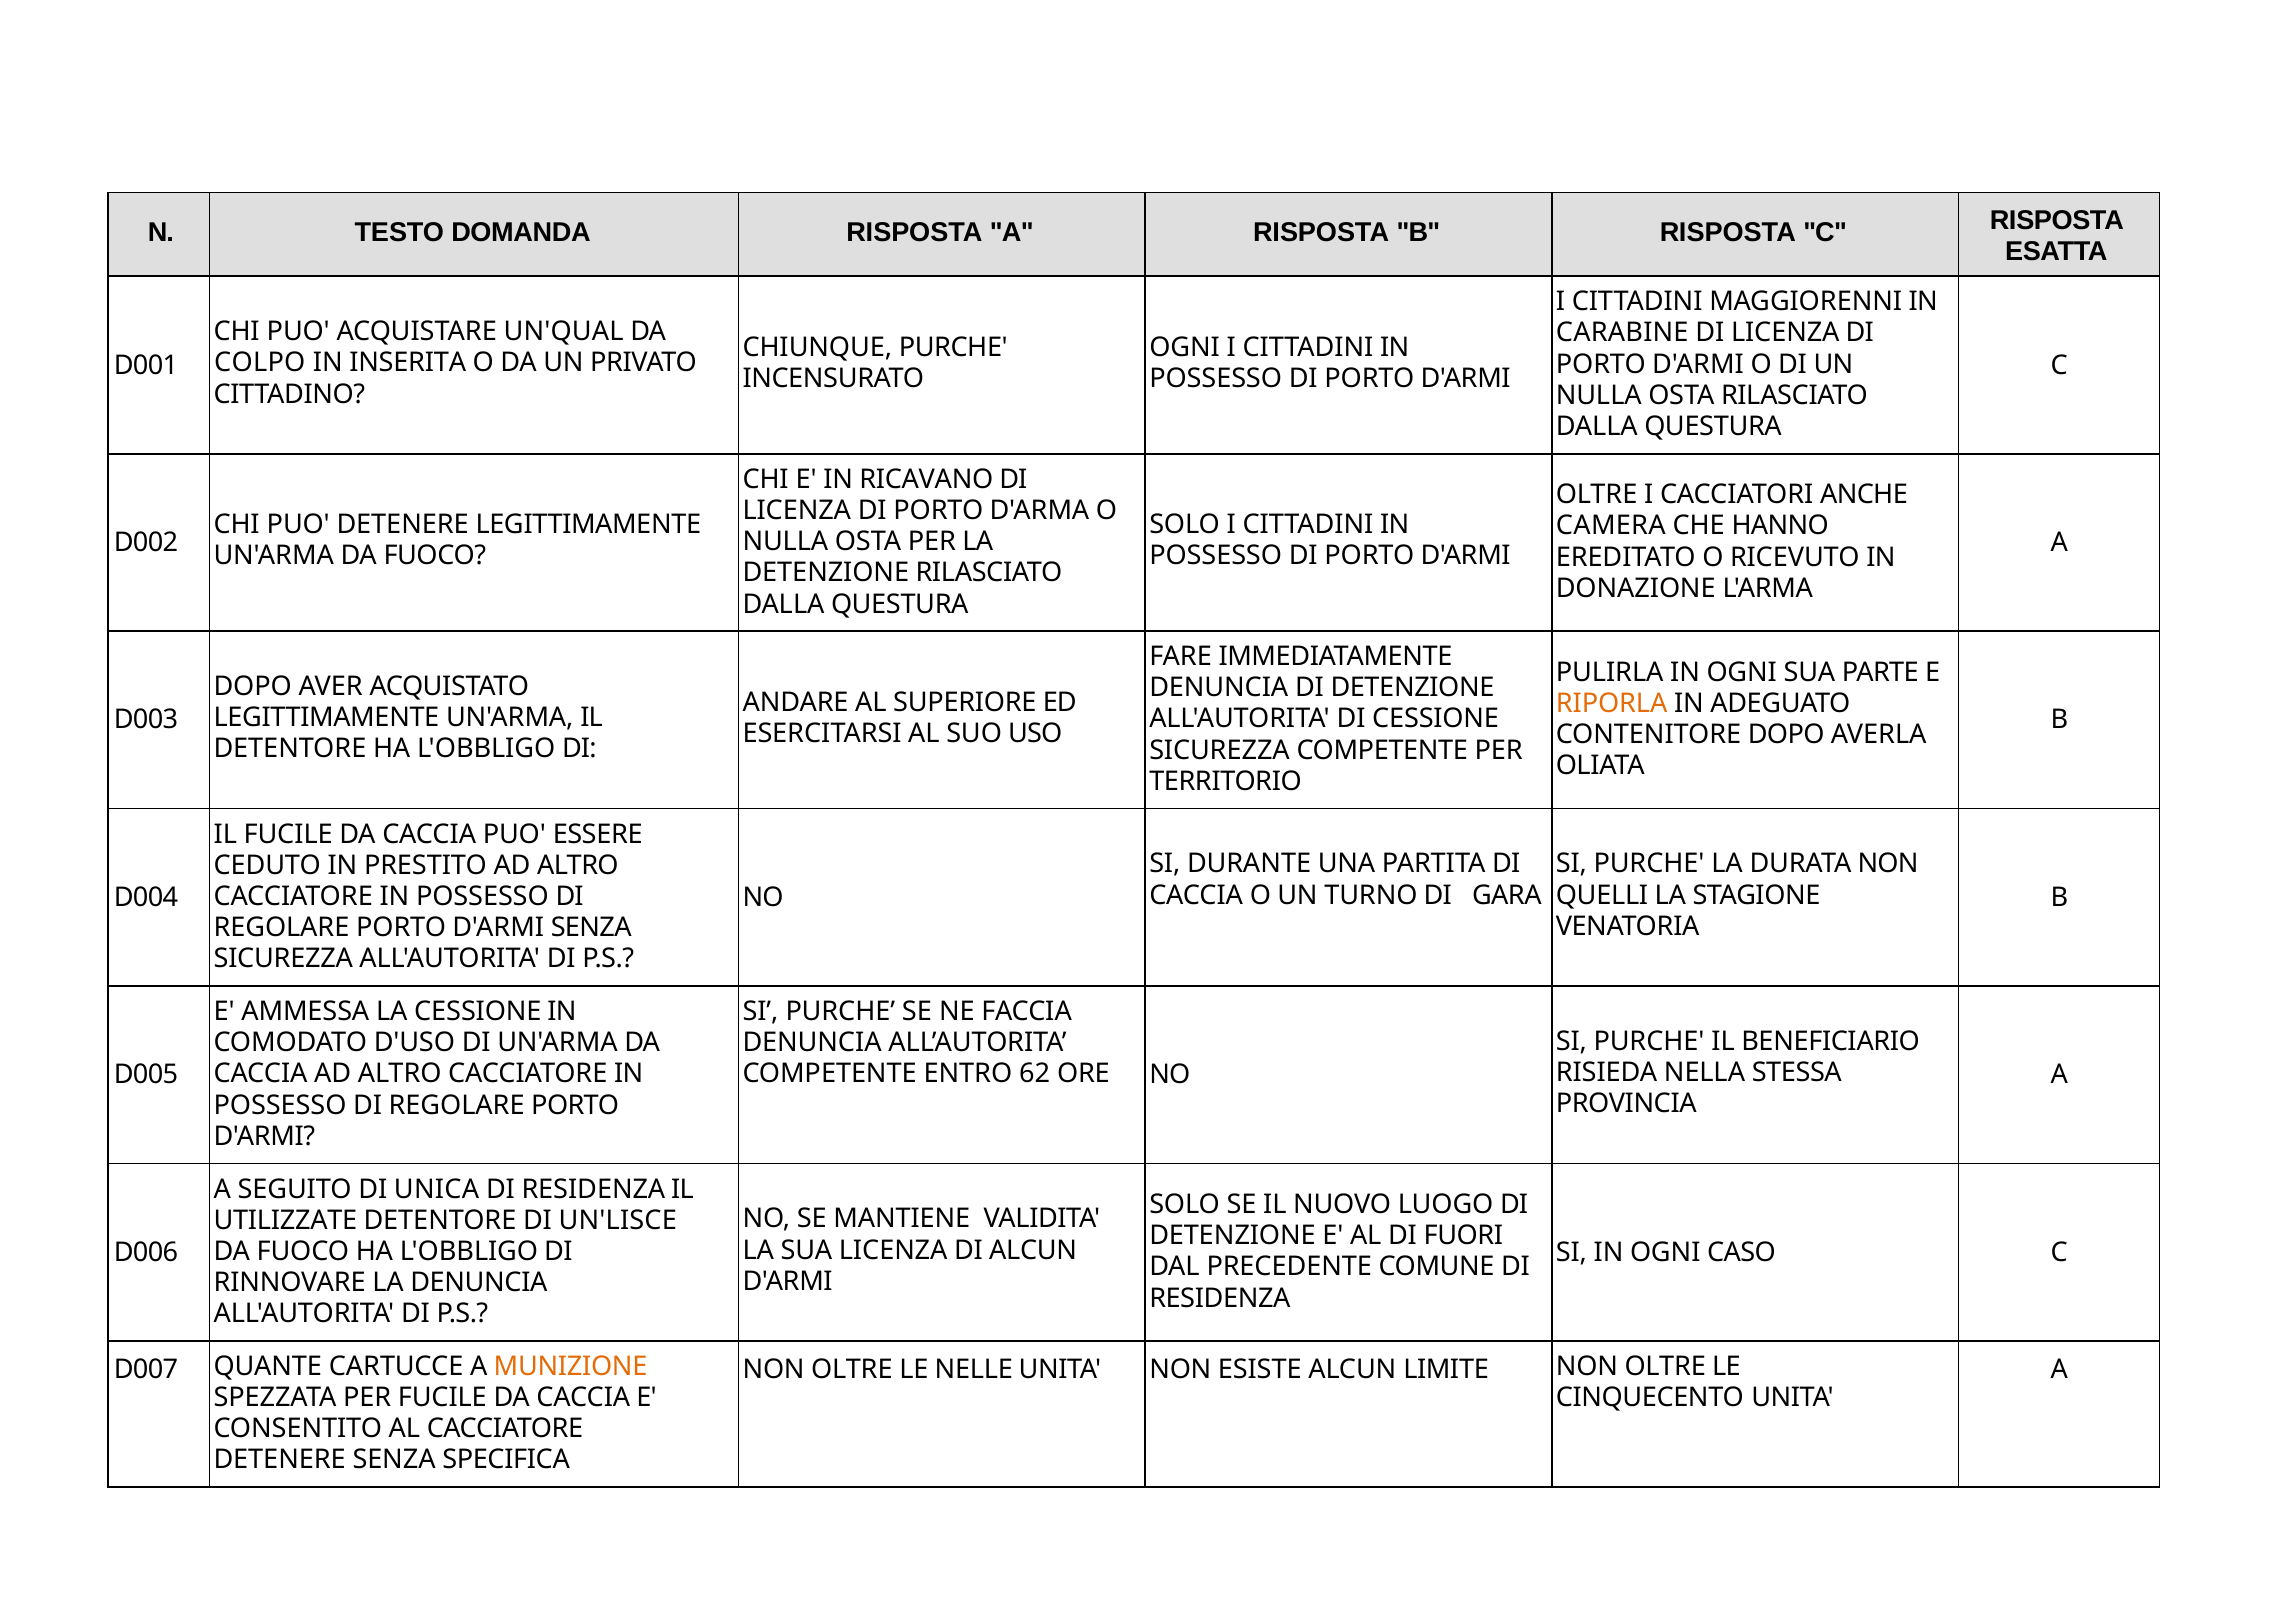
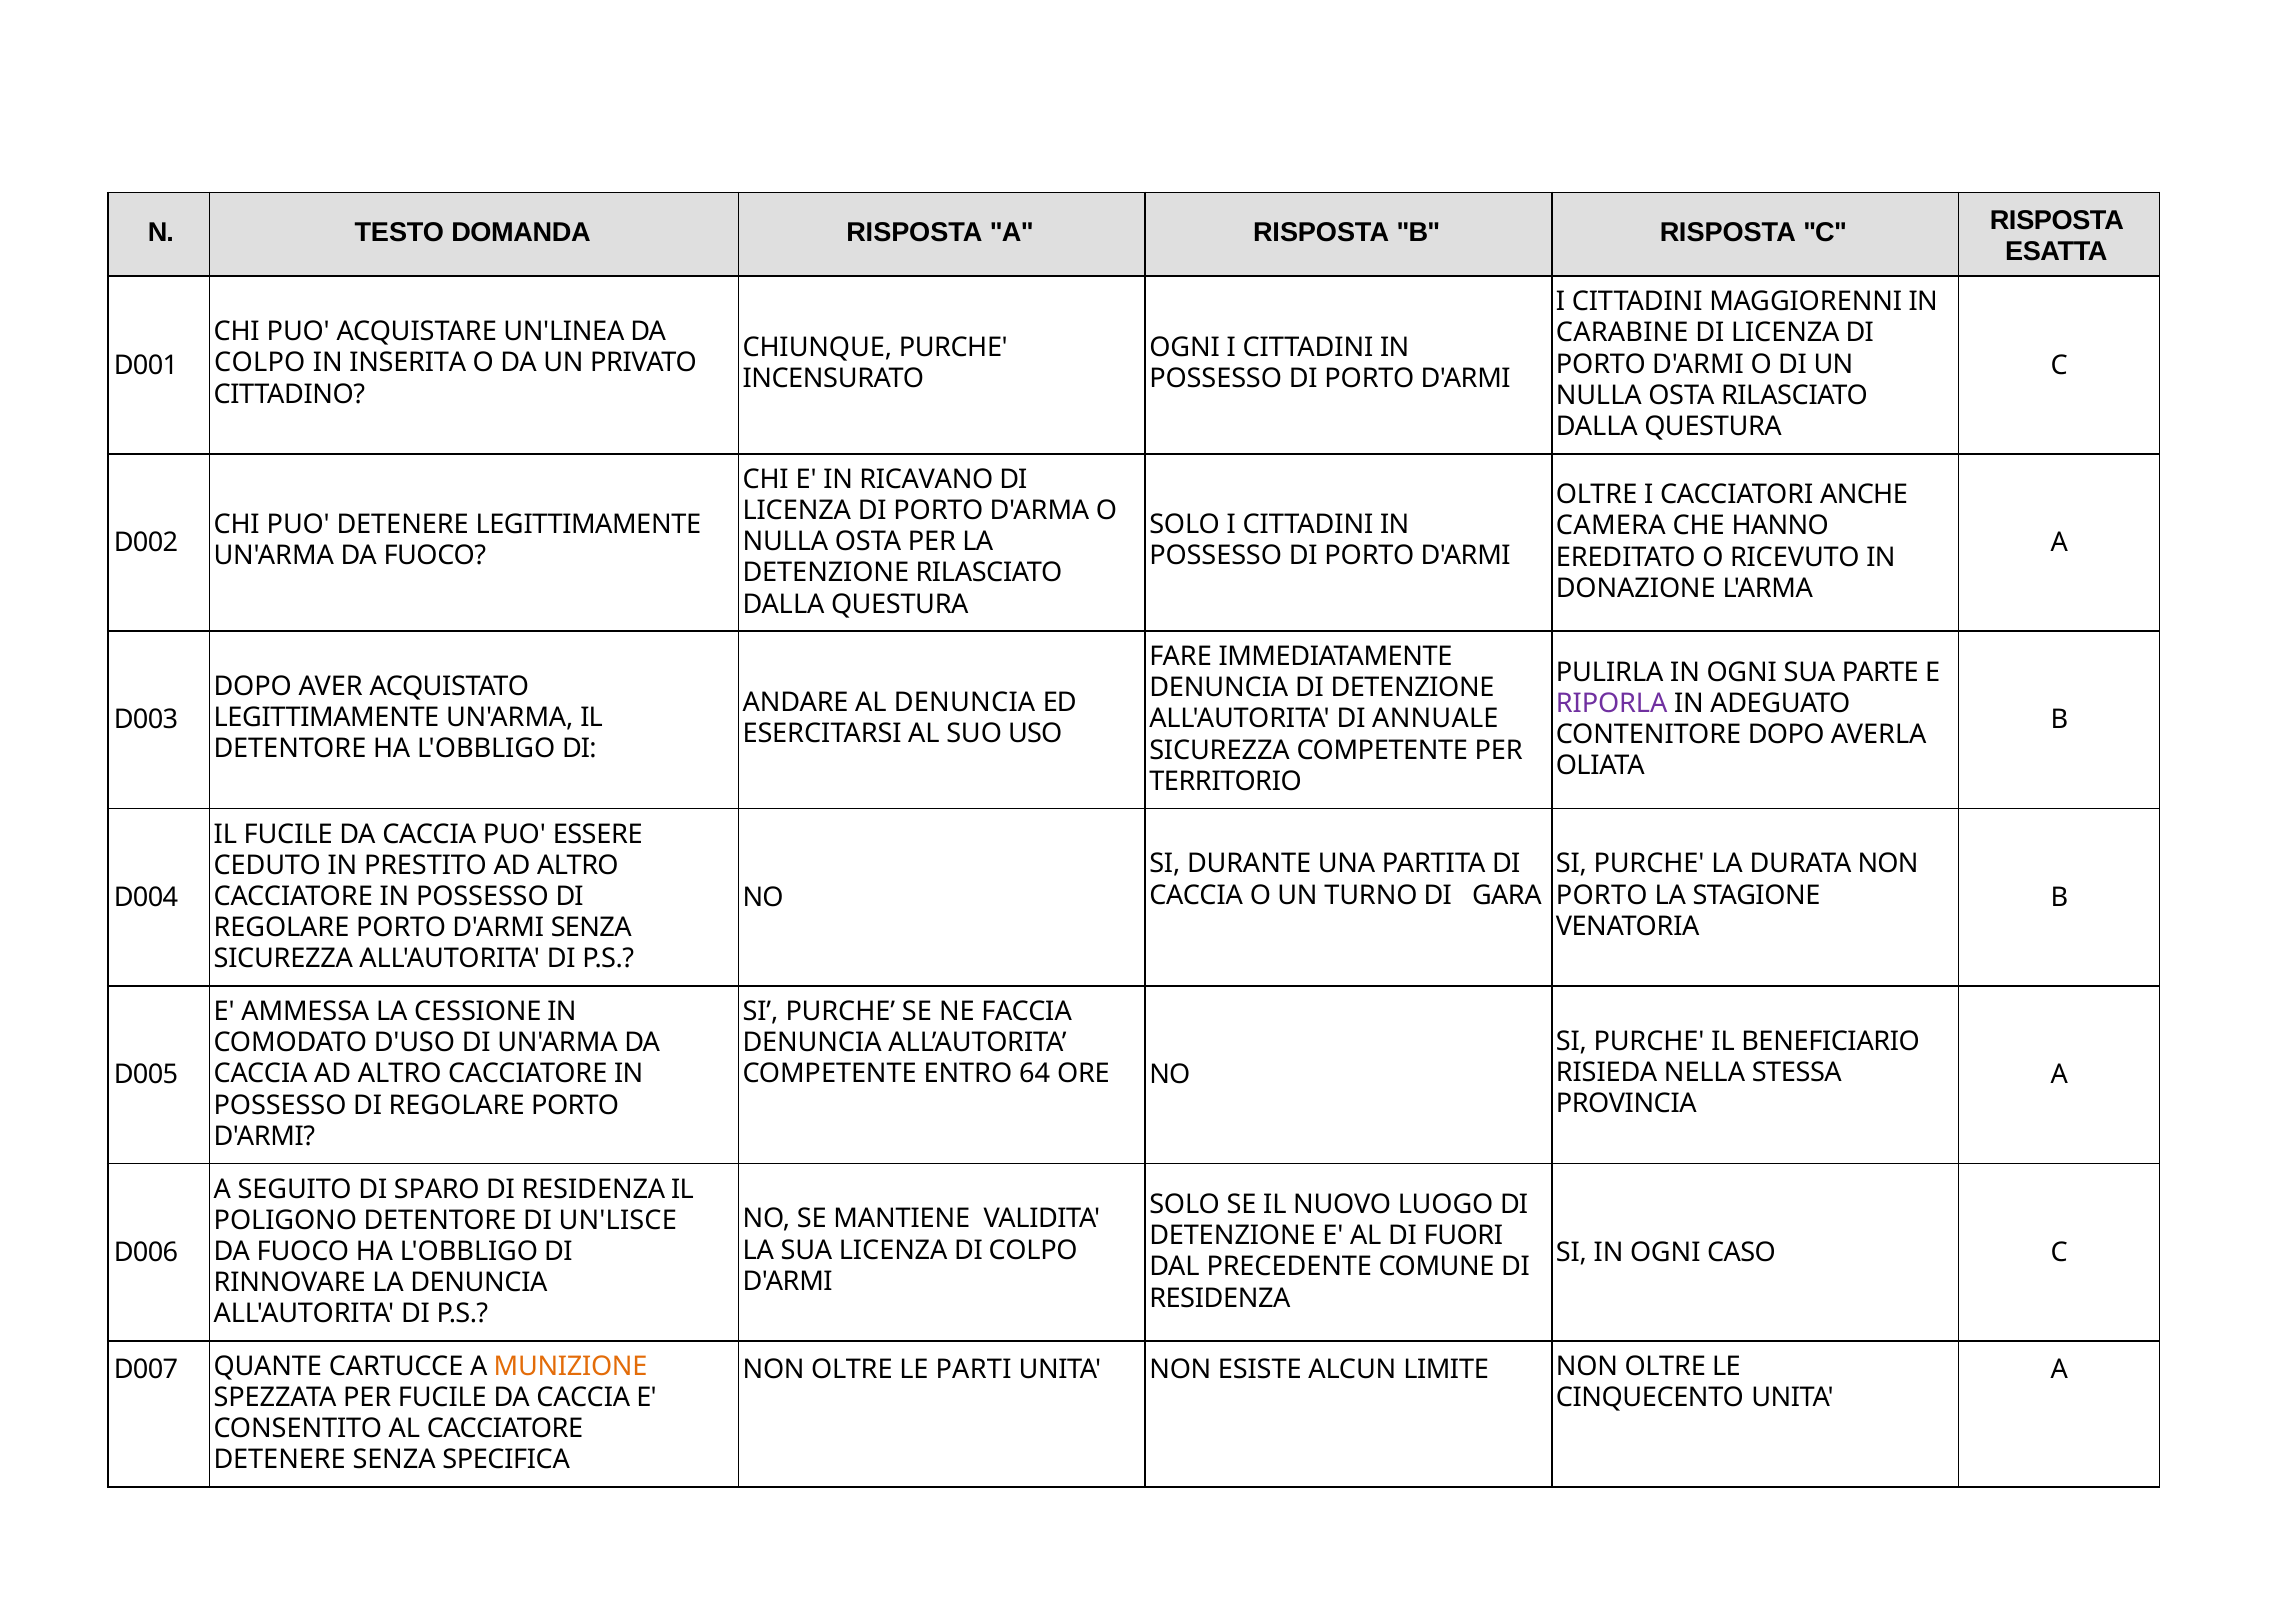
UN'QUAL: UN'QUAL -> UN'LINEA (564, 332)
AL SUPERIORE: SUPERIORE -> DENUNCIA (965, 702)
RIPORLA colour: orange -> purple (1612, 703)
DI CESSIONE: CESSIONE -> ANNUALE (1435, 719)
QUELLI: QUELLI -> PORTO (1602, 895)
62: 62 -> 64 (1035, 1074)
UNICA: UNICA -> SPARO (437, 1189)
UTILIZZATE: UTILIZZATE -> POLIGONO (285, 1220)
DI ALCUN: ALCUN -> COLPO (1033, 1250)
NELLE: NELLE -> PARTI (974, 1369)
